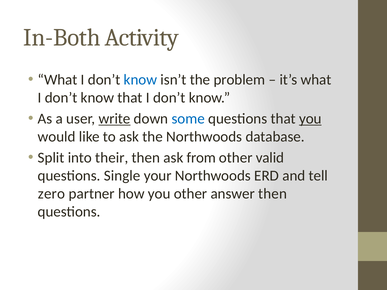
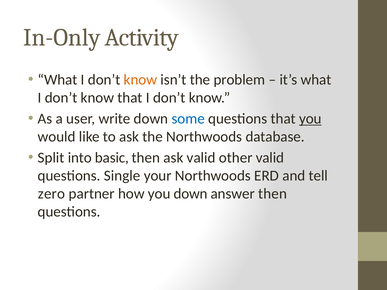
In-Both: In-Both -> In-Only (62, 38)
know colour: blue -> orange (140, 80)
write underline: present -> none (114, 119)
their: their -> basic (112, 158)
ask from: from -> valid (201, 158)
you other: other -> down (191, 194)
